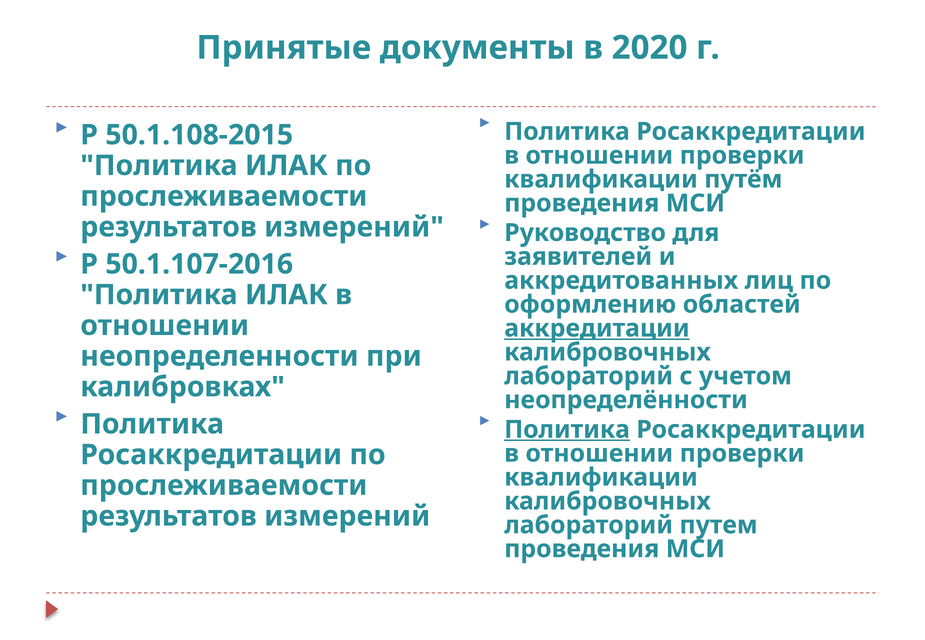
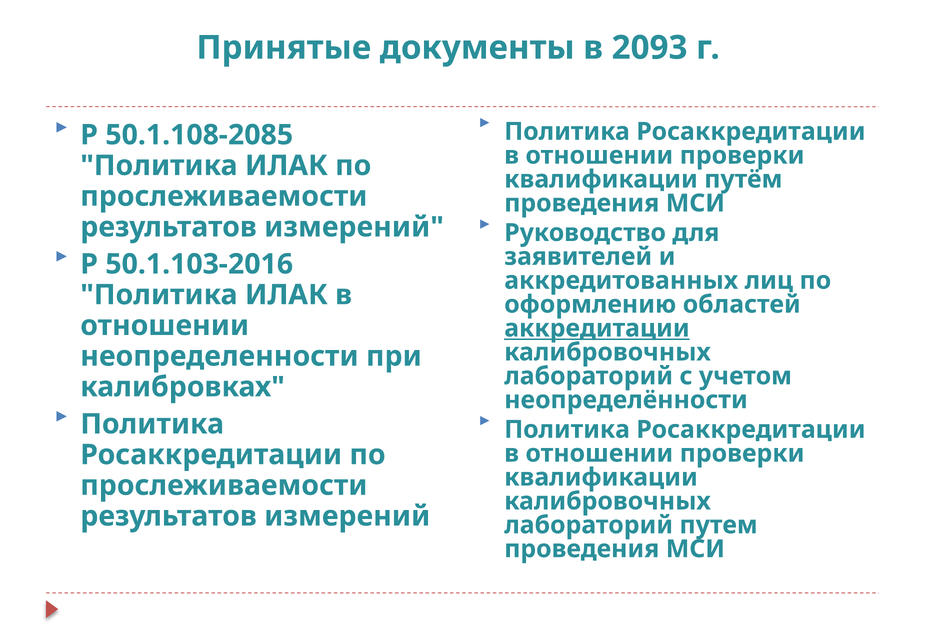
2020: 2020 -> 2093 (650, 48)
50.1.108-2015: 50.1.108-2015 -> 50.1.108-2085 (199, 135)
50.1.107-2016: 50.1.107-2016 -> 50.1.103-2016 (199, 264)
Политика underline: present -> none (567, 430)
